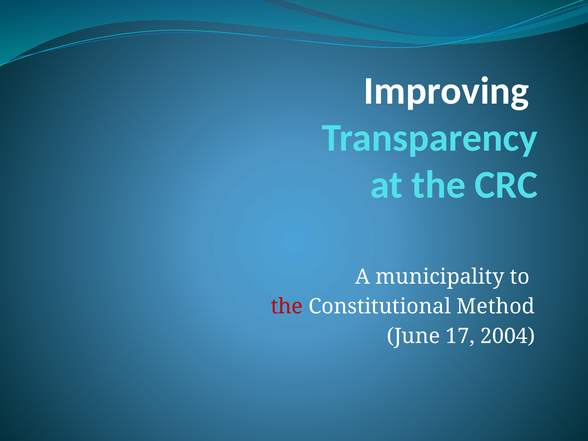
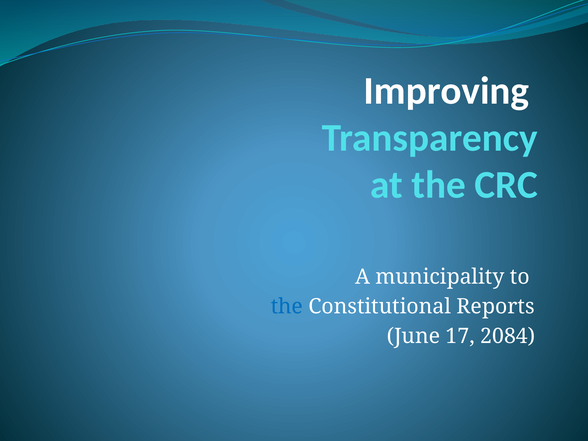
the colour: red -> blue (287, 307)
Method: Method -> Reports (496, 307)
2004: 2004 -> 2084 (508, 336)
